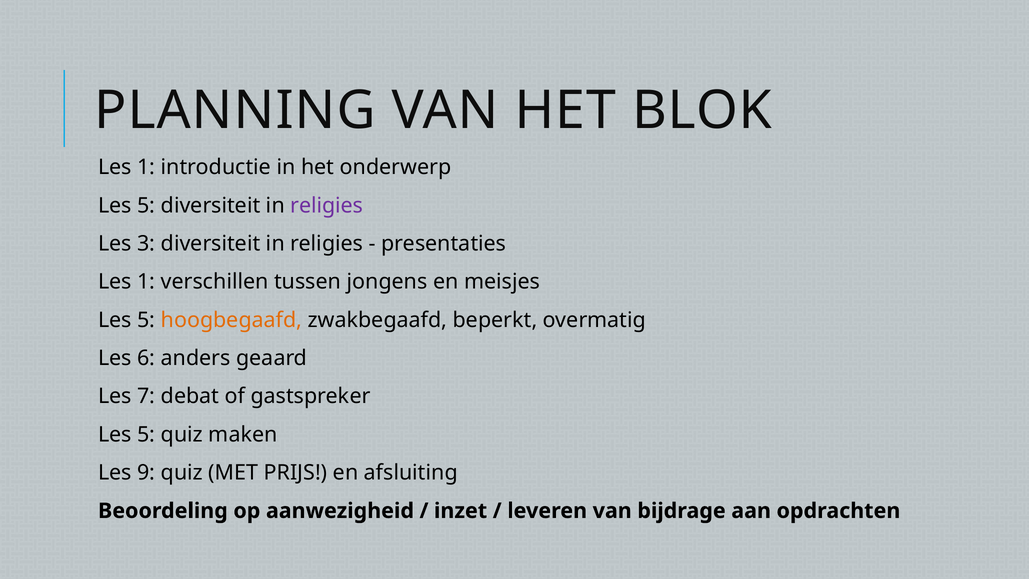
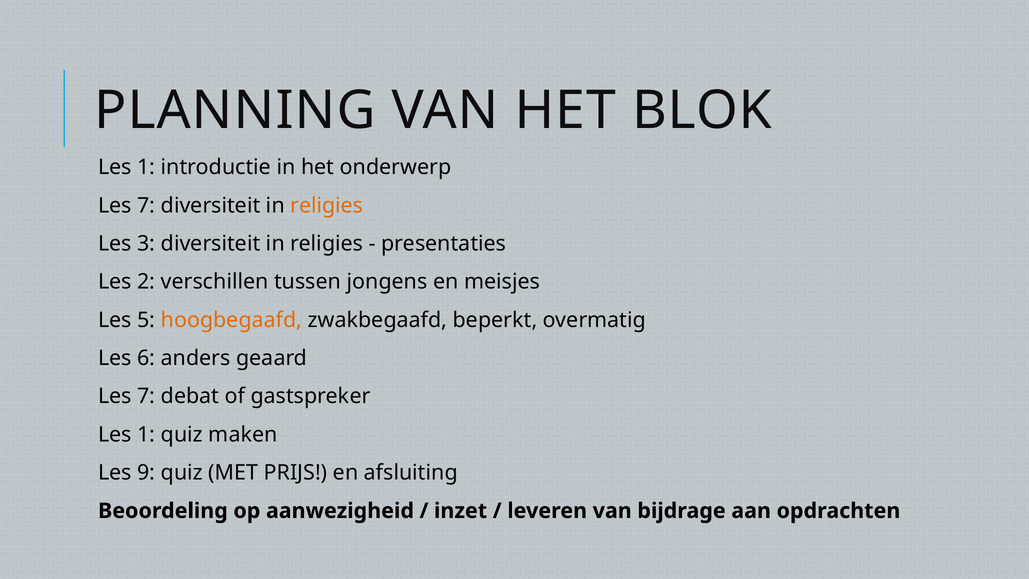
5: 5 -> 7 (146, 205)
religies colour: purple -> orange (327, 205)
1: 1 -> 2 (146, 282)
5: 5 -> 1 (146, 434)
